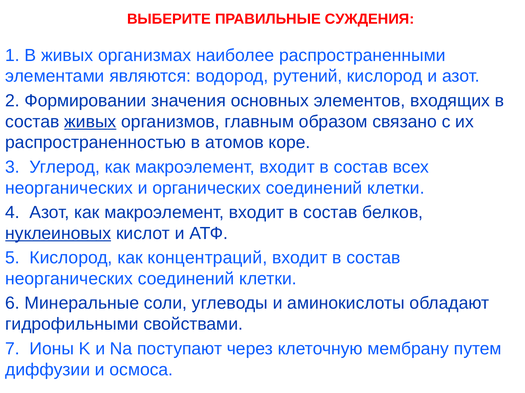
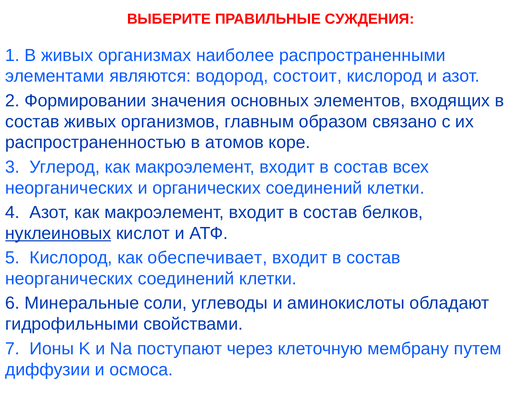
рутений: рутений -> состоит (308, 76)
живых underline: present -> none (90, 122)
концентраций: концентраций -> обеспечивает (207, 258)
